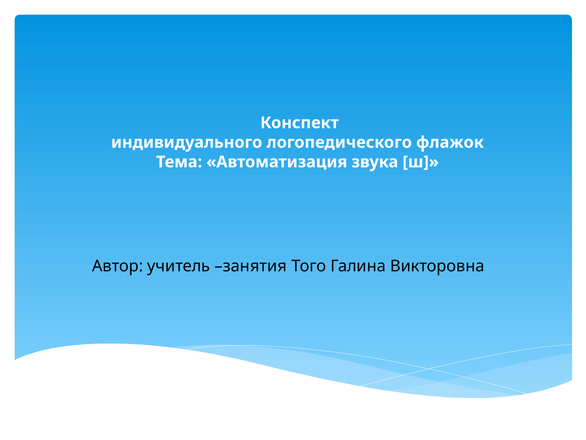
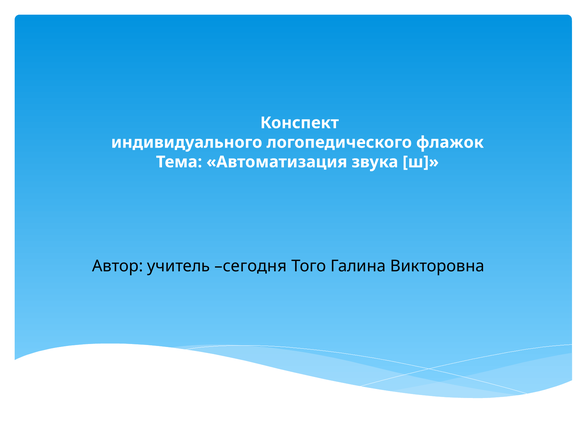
занятия: занятия -> сегодня (251, 266)
